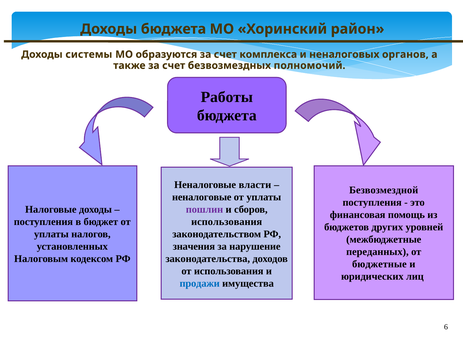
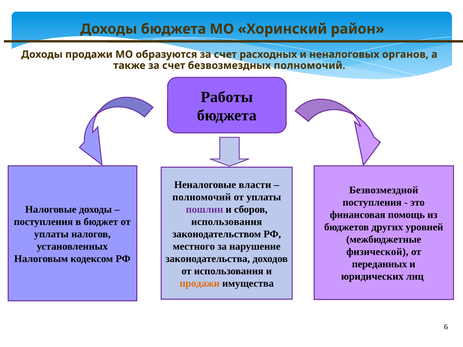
Доходы системы: системы -> продажи (89, 54)
комплекса: комплекса -> расходных (268, 54)
неналоговые: неналоговые -> полномочий (202, 197)
значения: значения -> местного (194, 246)
переданных: переданных -> физической (377, 252)
бюджетные: бюджетные -> переданных (380, 264)
продажи colour: blue -> orange (200, 284)
